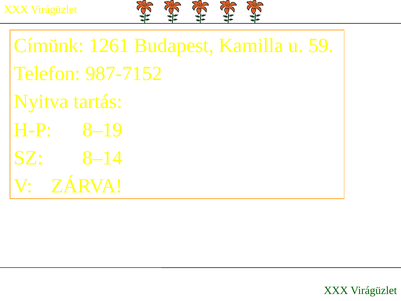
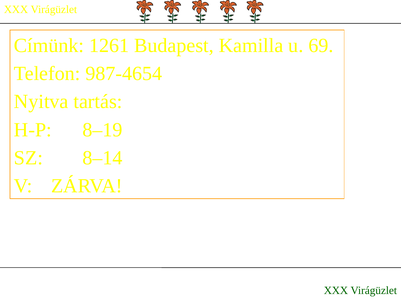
59: 59 -> 69 (321, 45)
987-7152: 987-7152 -> 987-4654 (124, 74)
